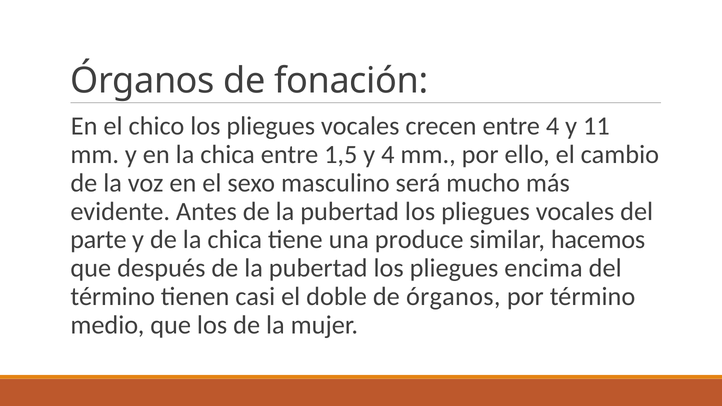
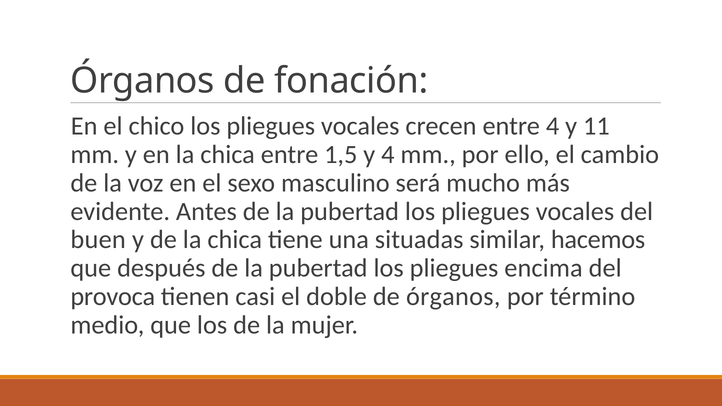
parte: parte -> buen (98, 240)
produce: produce -> situadas (419, 240)
término: término -> provoca (113, 297)
